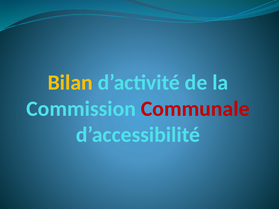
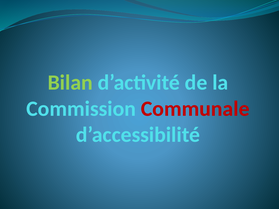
Bilan colour: yellow -> light green (70, 83)
